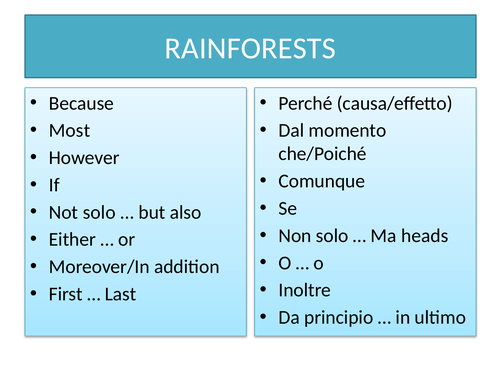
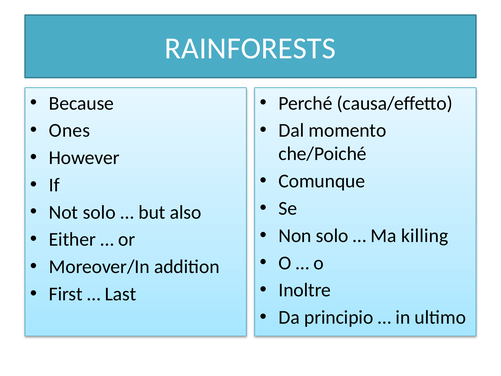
Most: Most -> Ones (70, 130)
heads: heads -> killing (425, 235)
